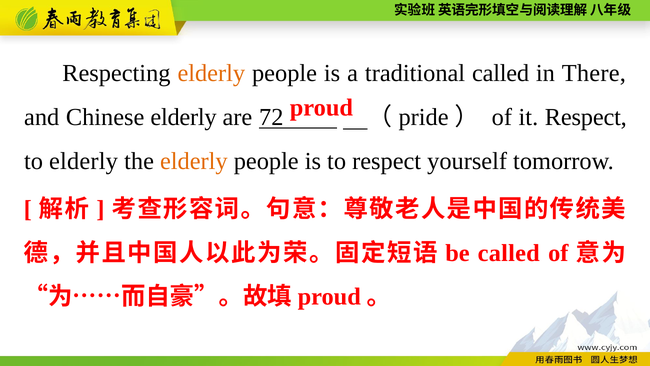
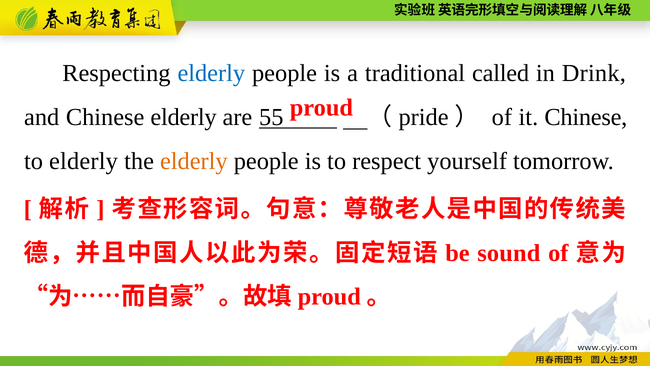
elderly colour: orange -> blue (211, 73)
There: There -> Drink (594, 73)
72: 72 -> 55 (271, 117)
it Respect: Respect -> Chinese (586, 117)
called: called -> sound (509, 253)
